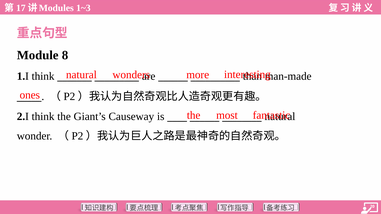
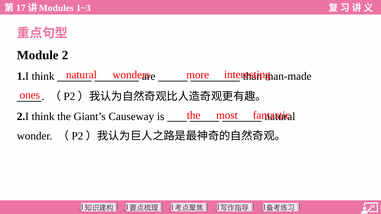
8: 8 -> 2 (65, 55)
